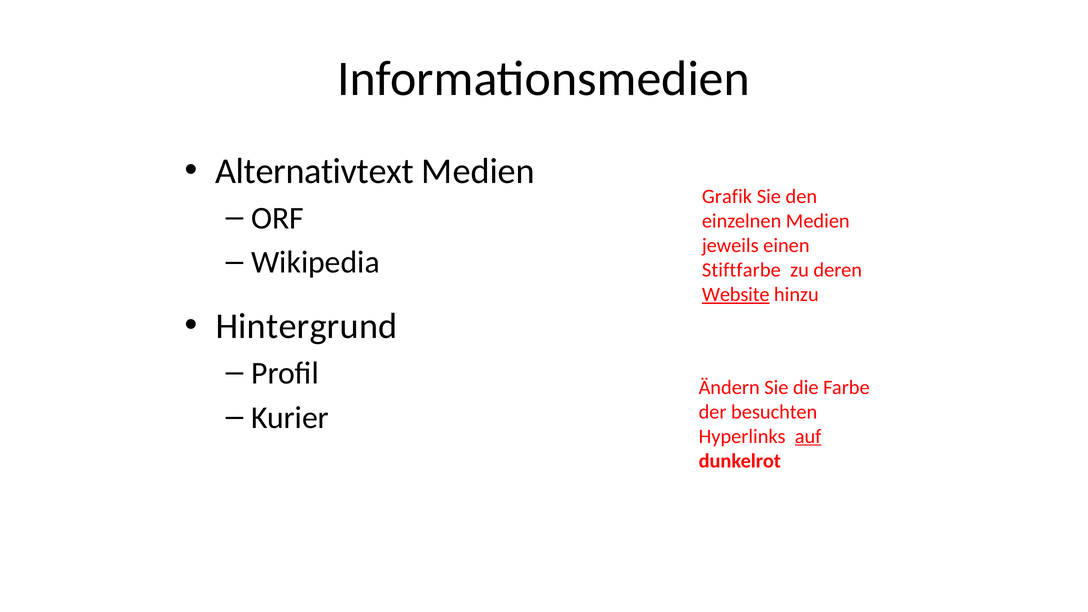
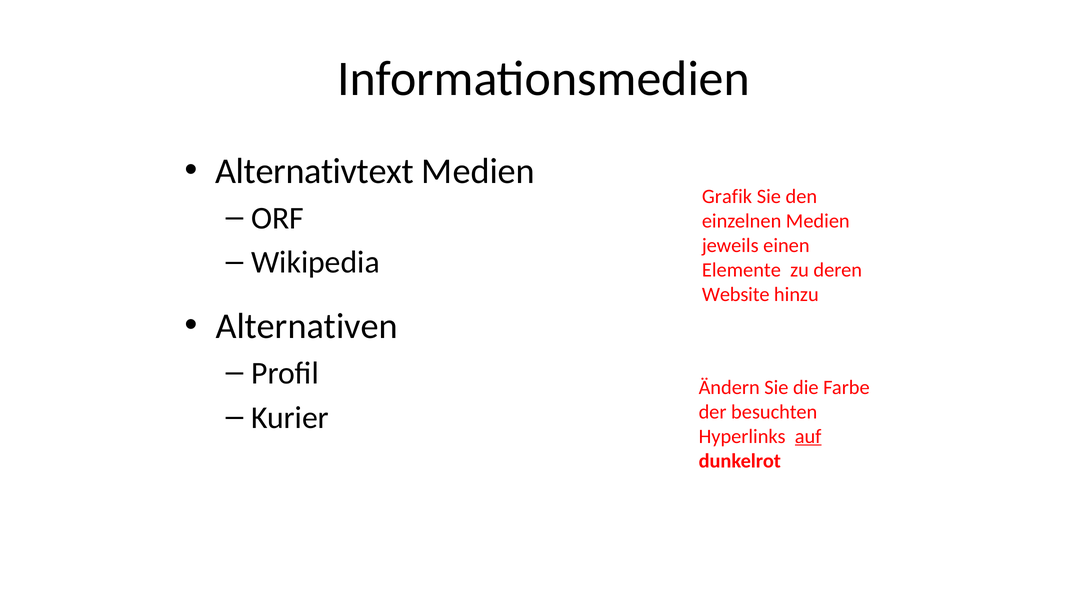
Stiftfarbe: Stiftfarbe -> Elemente (741, 270)
Website underline: present -> none (736, 294)
Hintergrund: Hintergrund -> Alternativen (307, 326)
